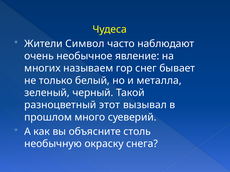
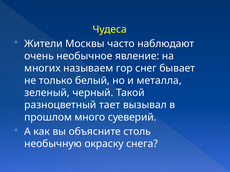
Символ: Символ -> Москвы (85, 44)
этот: этот -> тает (110, 105)
